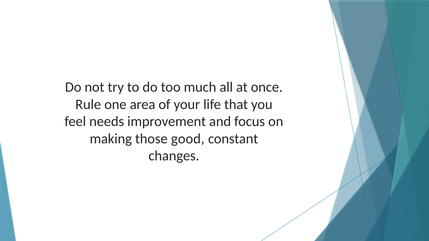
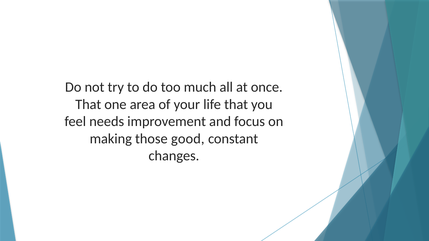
Rule: Rule -> That (88, 104)
